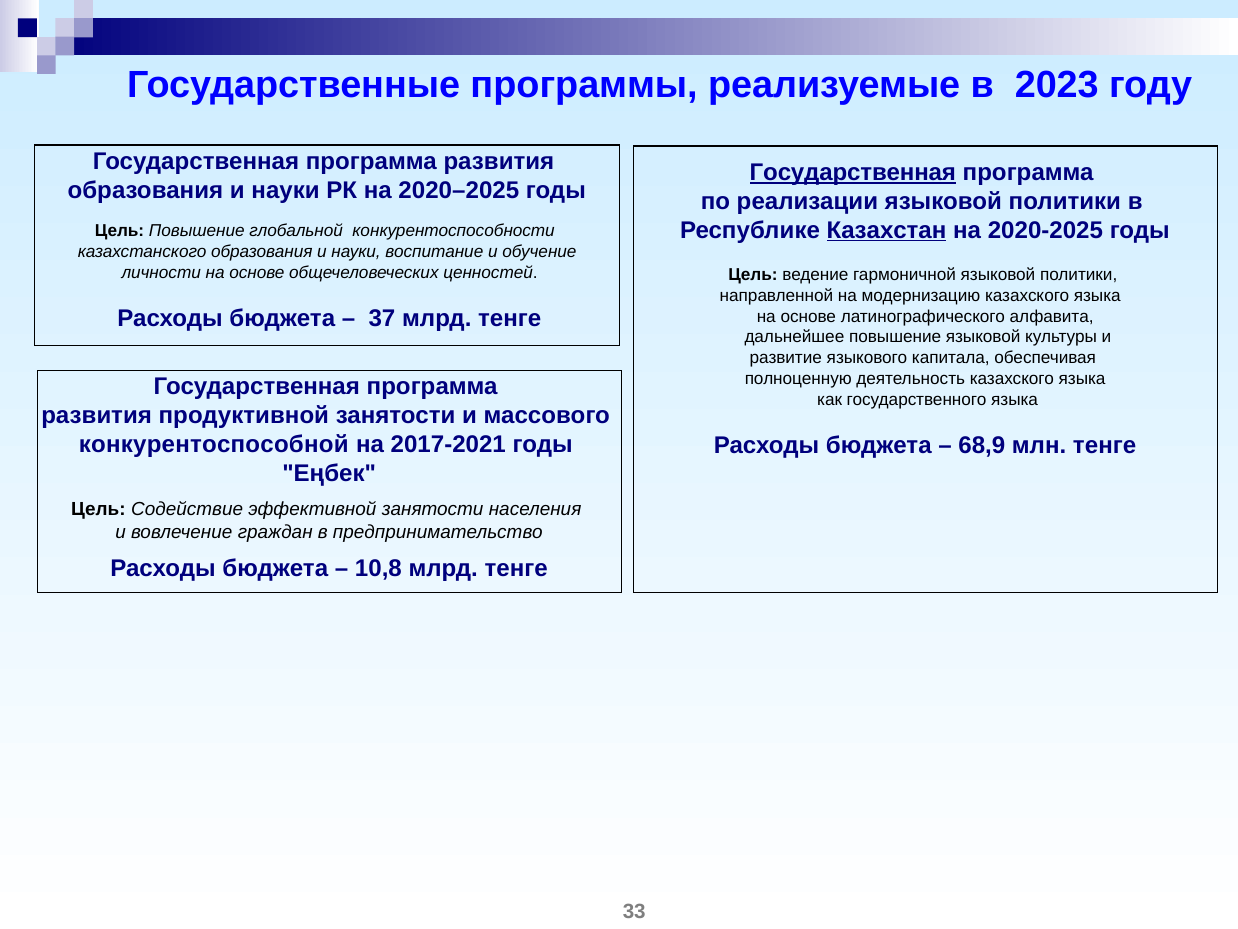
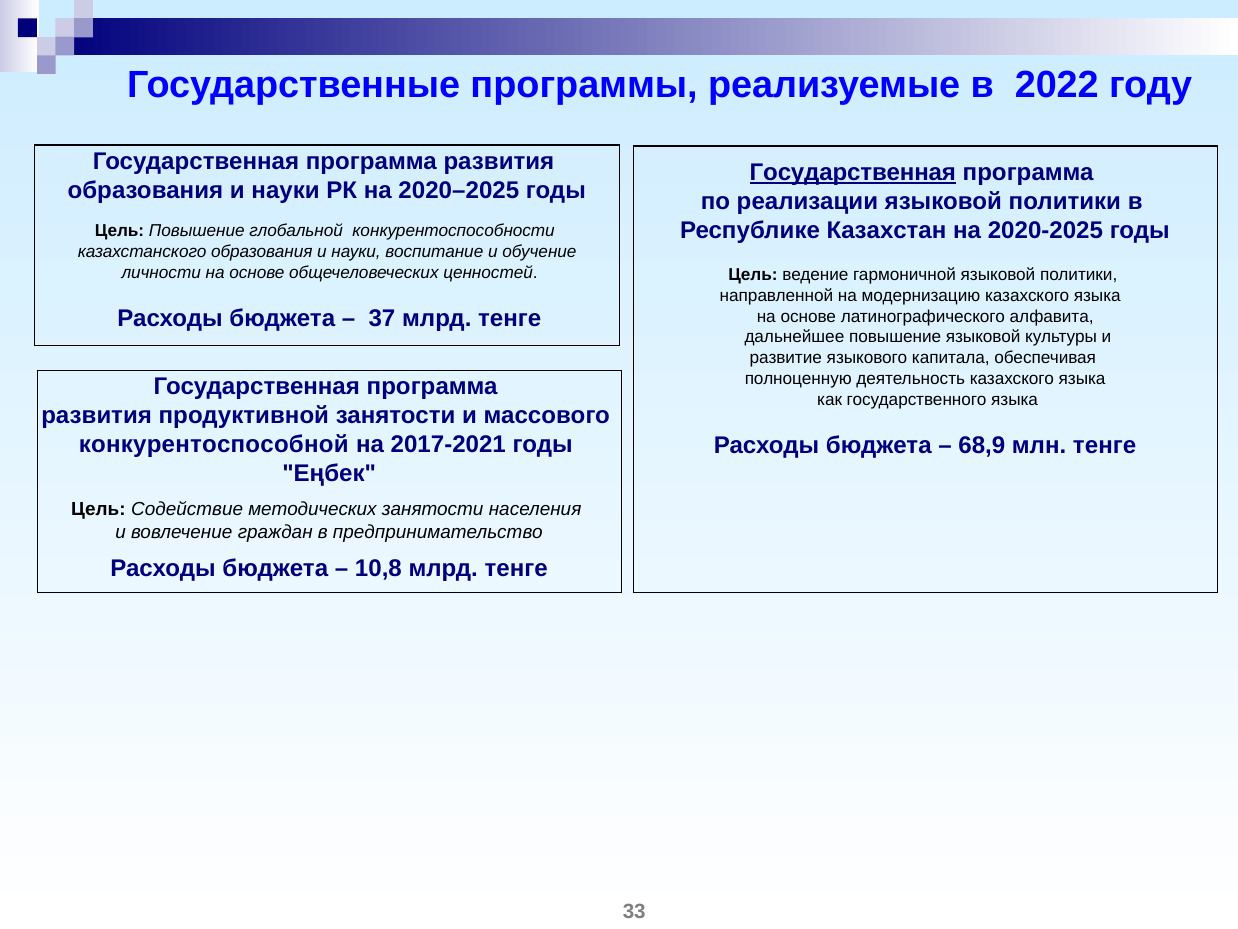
2023: 2023 -> 2022 (1057, 85)
Казахстан underline: present -> none (887, 230)
эффективной: эффективной -> методических (312, 509)
